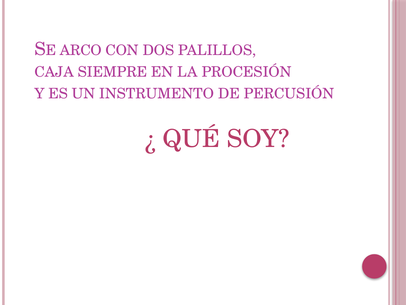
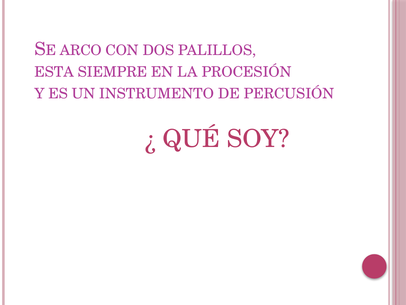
CAJA: CAJA -> ESTA (54, 72)
